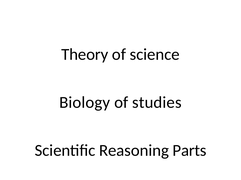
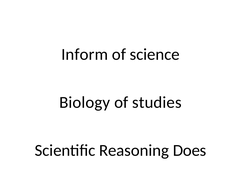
Theory: Theory -> Inform (85, 55)
Parts: Parts -> Does (190, 151)
